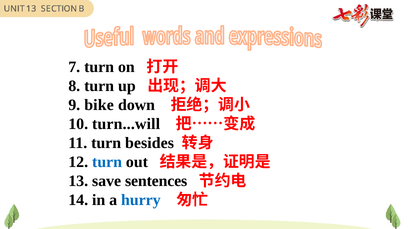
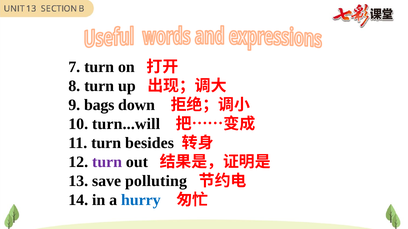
bike: bike -> bags (99, 105)
turn colour: blue -> purple (107, 162)
sentences: sentences -> polluting (156, 181)
